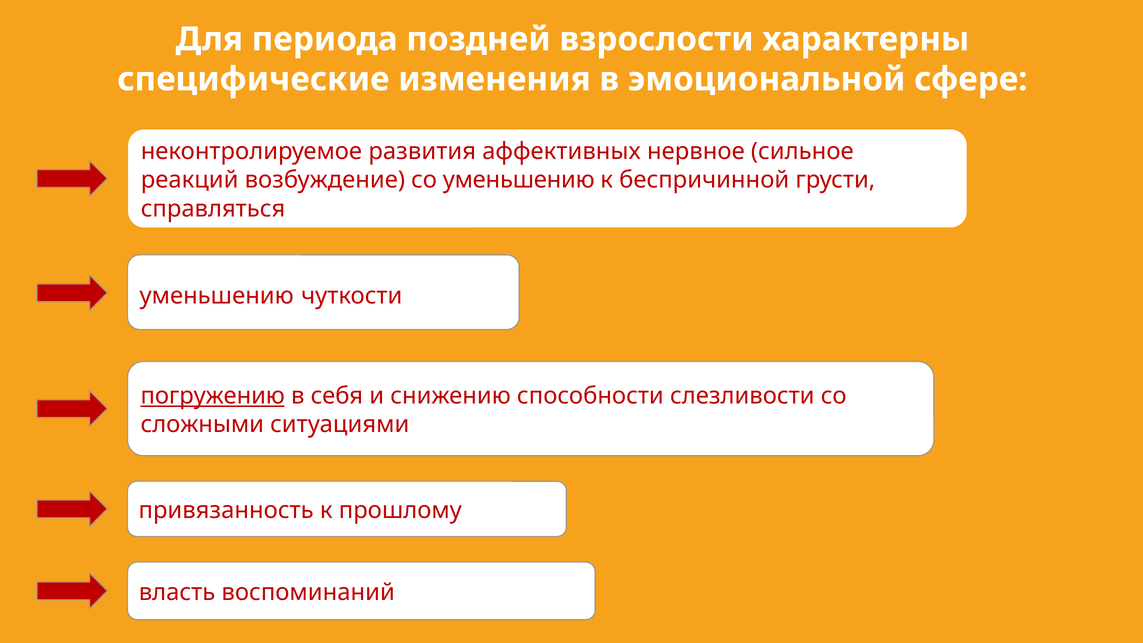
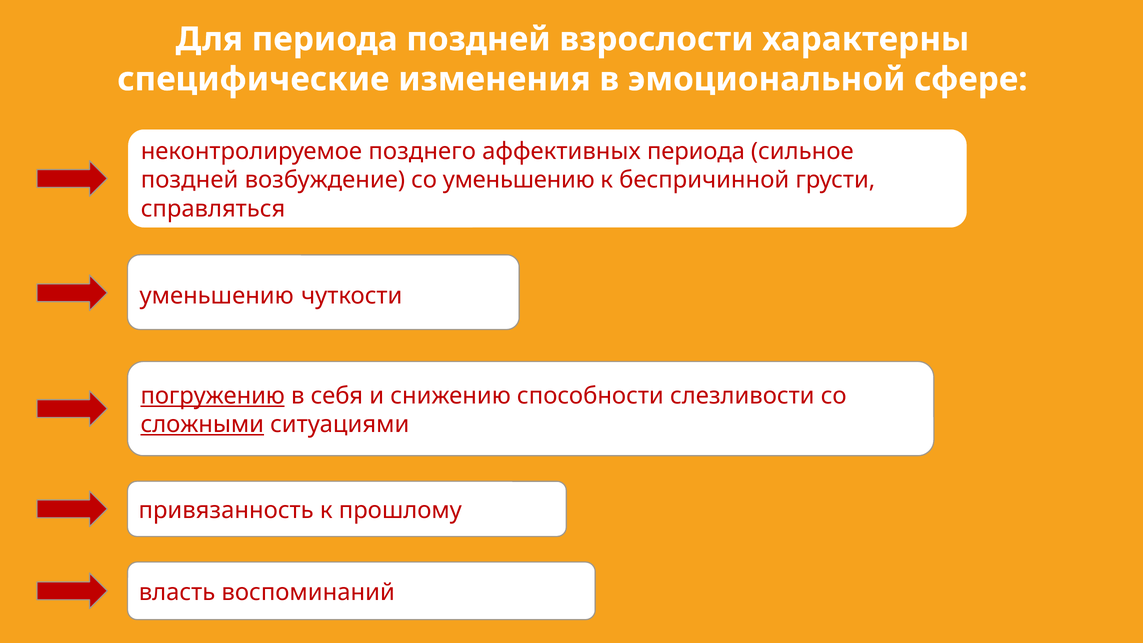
развития: развития -> позднего (422, 152)
аффективных нервное: нервное -> периода (696, 152)
реакций: реакций -> поздней (190, 180)
сложными underline: none -> present (202, 425)
